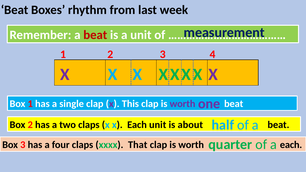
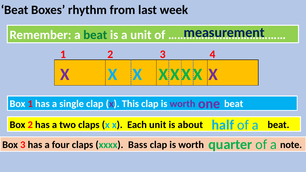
beat colour: red -> green (95, 35)
That: That -> Bass (138, 145)
each: each -> note (291, 145)
